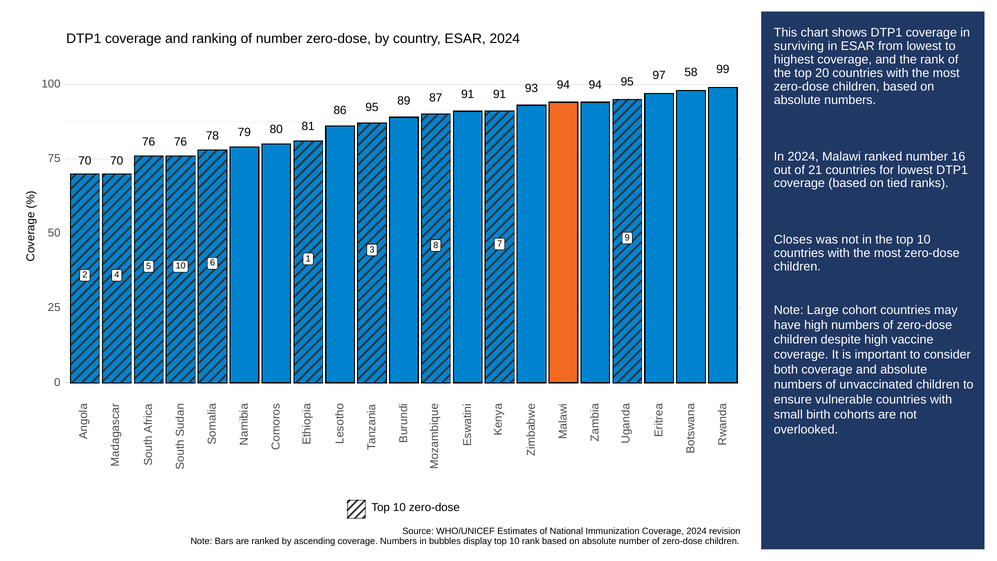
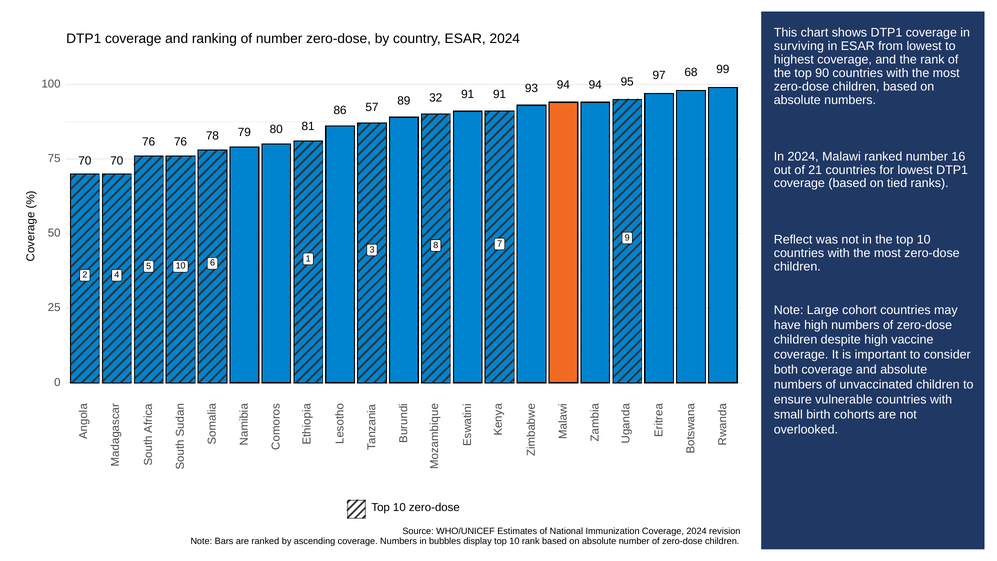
20: 20 -> 90 (822, 73)
58: 58 -> 68 (691, 72)
87: 87 -> 32 (436, 98)
86 95: 95 -> 57 (372, 107)
Closes: Closes -> Reflect (793, 240)
